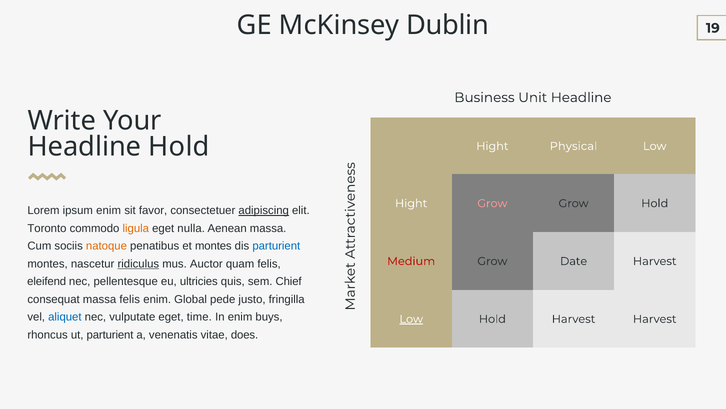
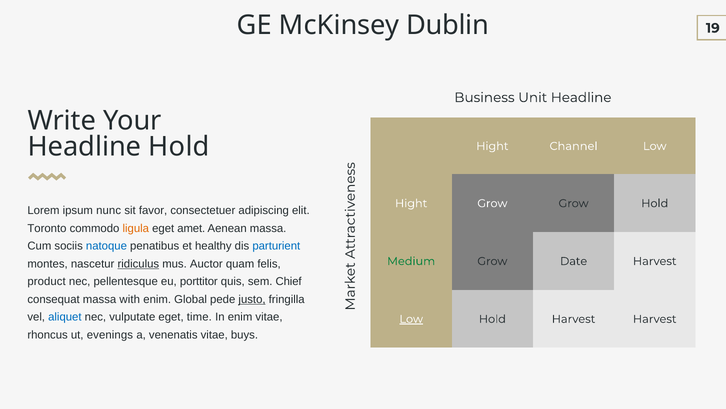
Physical: Physical -> Channel (574, 146)
Grow colour: pink -> white (492, 203)
ipsum enim: enim -> nunc (109, 210)
adipiscing underline: present -> none (264, 210)
nulla: nulla -> amet (191, 228)
natoque colour: orange -> blue (106, 246)
et montes: montes -> healthy (213, 246)
Medium colour: red -> green (411, 261)
eleifend: eleifend -> product (47, 281)
ultricies: ultricies -> porttitor (199, 281)
massa felis: felis -> with (130, 299)
justo underline: none -> present (252, 299)
enim buys: buys -> vitae (269, 317)
ut parturient: parturient -> evenings (110, 334)
does: does -> buys (244, 334)
